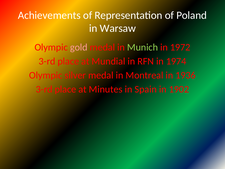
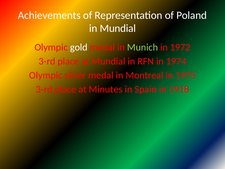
in Warsaw: Warsaw -> Mundial (118, 28)
gold colour: pink -> white (79, 47)
1936: 1936 -> 1975 (186, 75)
1902: 1902 -> 1918 (179, 89)
